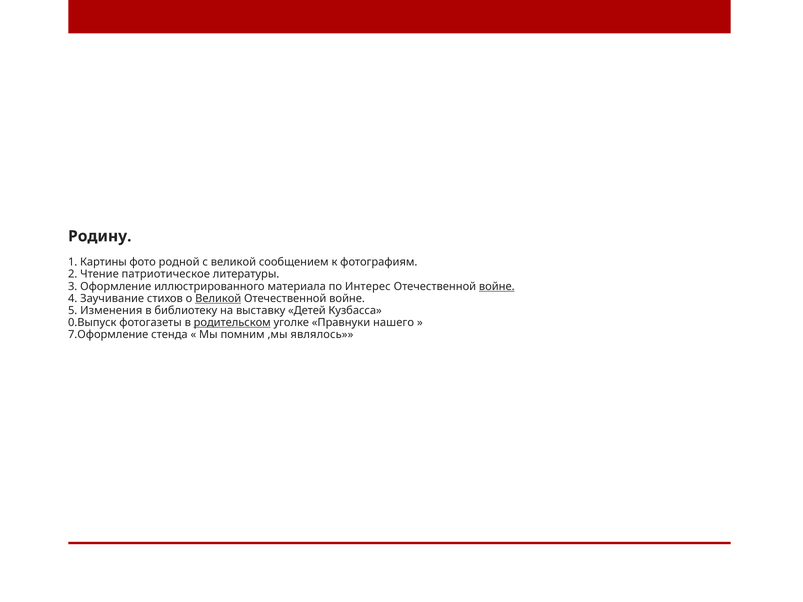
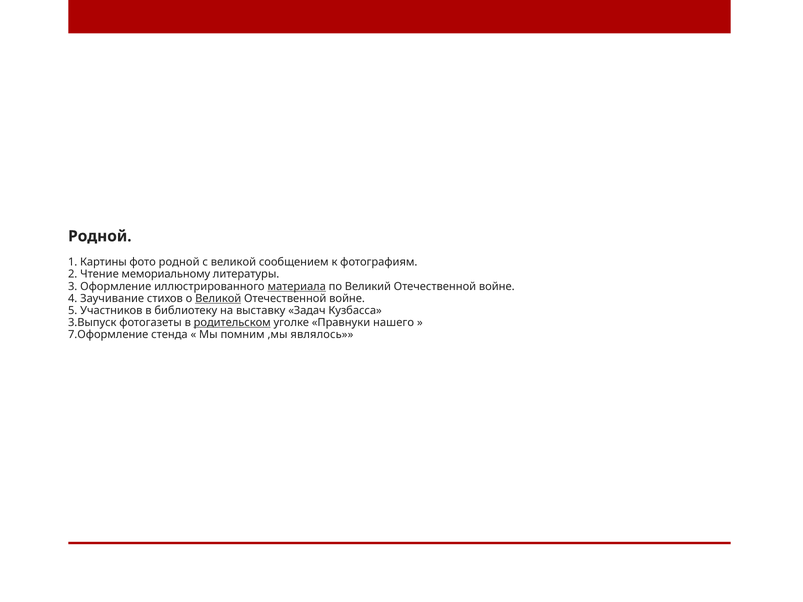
Родину: Родину -> Родной (100, 236)
патриотическое: патриотическое -> мемориальному (166, 274)
материала underline: none -> present (297, 286)
Интерес: Интерес -> Великий (368, 286)
войне underline: present -> none (497, 286)
Изменения: Изменения -> Участников (111, 311)
Детей: Детей -> Задач (307, 311)
0.Выпуск: 0.Выпуск -> 3.Выпуск (92, 323)
